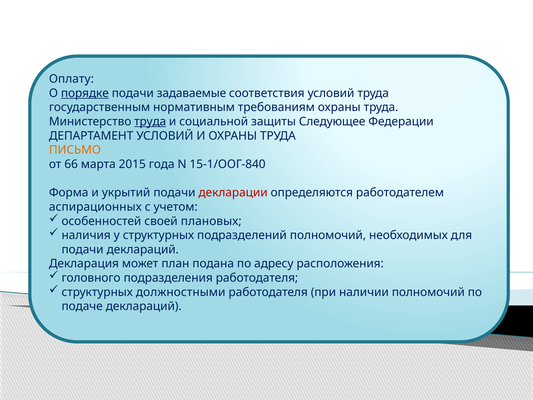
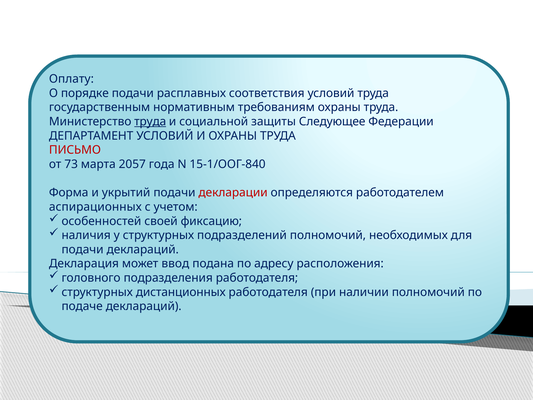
порядке underline: present -> none (85, 93)
задаваемые: задаваемые -> расплавных (191, 93)
ПИСЬМО colour: orange -> red (75, 150)
66: 66 -> 73 (71, 164)
2015: 2015 -> 2057 (132, 164)
плановых: плановых -> фиксацию (211, 221)
план: план -> ввод (175, 264)
должностными: должностными -> дистанционных (181, 292)
